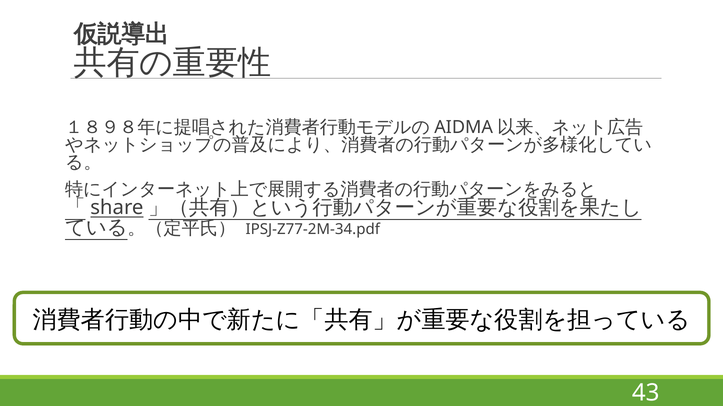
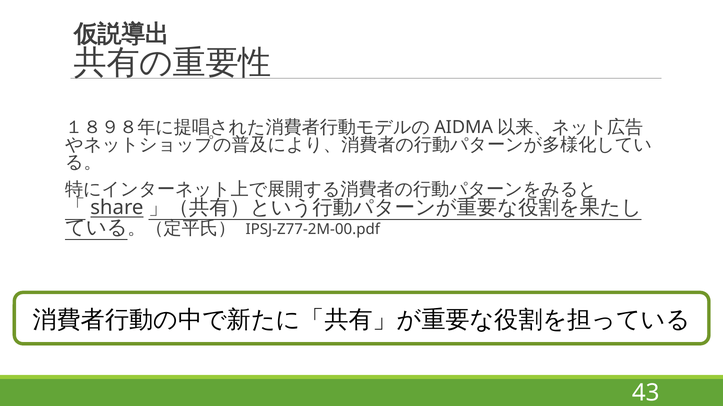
IPSJ-Z77-2M-34.pdf: IPSJ-Z77-2M-34.pdf -> IPSJ-Z77-2M-00.pdf (313, 230)
